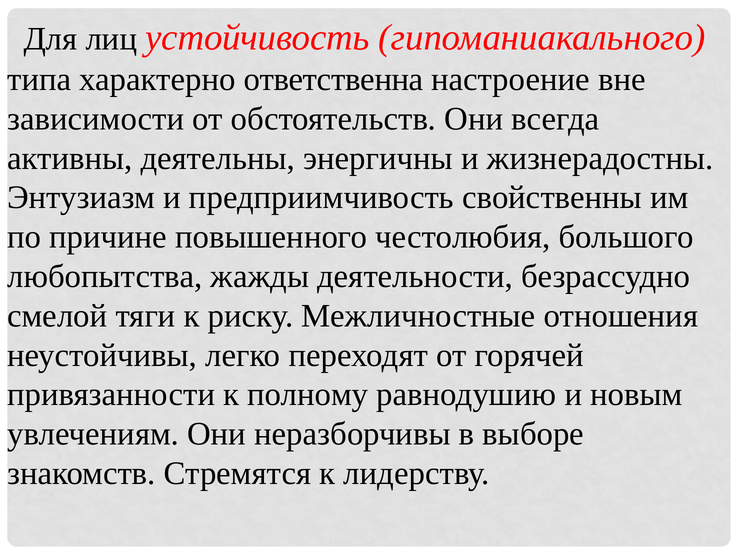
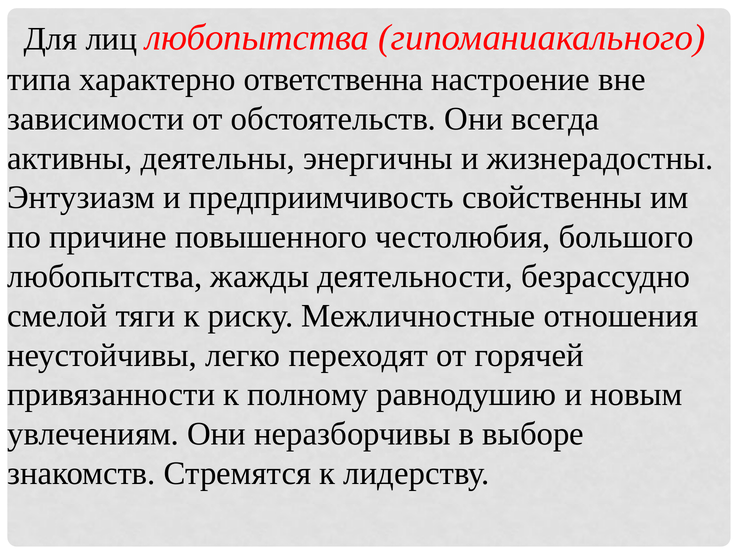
лиц устойчивость: устойчивость -> любопытства (257, 38)
